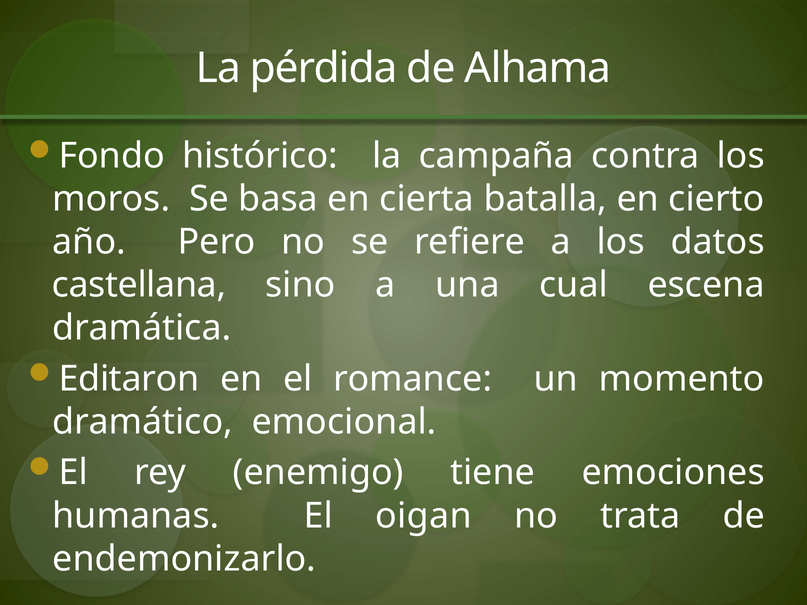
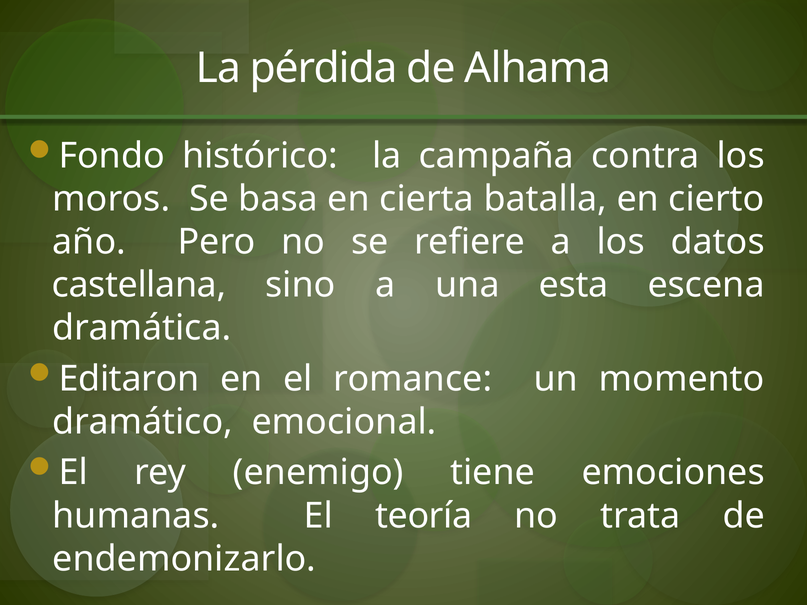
cual: cual -> esta (574, 285)
oigan: oigan -> teoría (424, 516)
